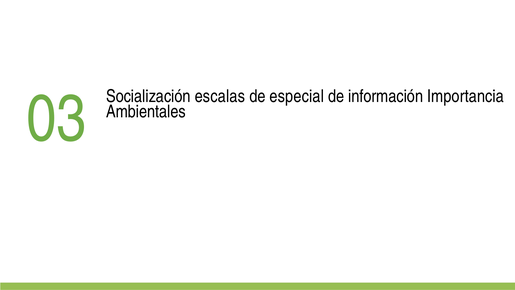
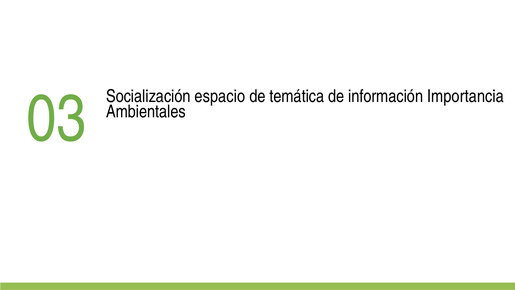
escalas: escalas -> espacio (220, 96)
especial: especial -> temática (297, 96)
